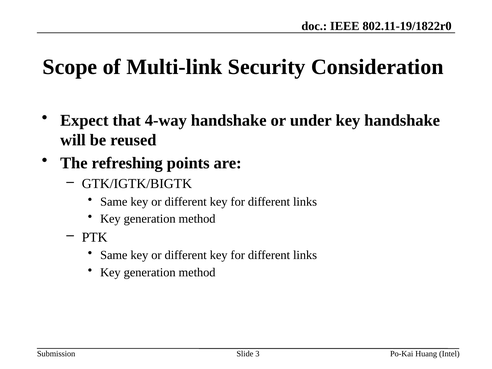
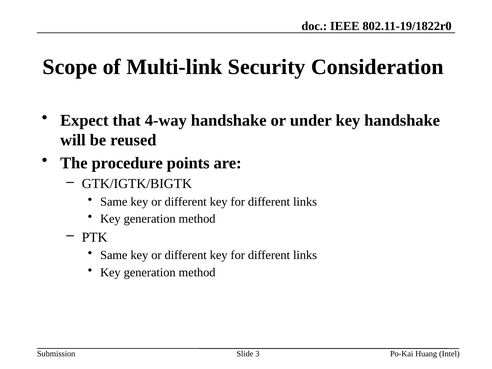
refreshing: refreshing -> procedure (127, 163)
